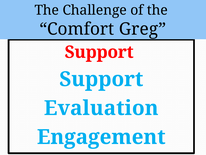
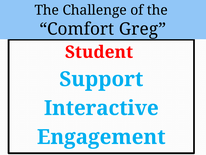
Support: Support -> Student (99, 52)
Evaluation: Evaluation -> Interactive (101, 108)
